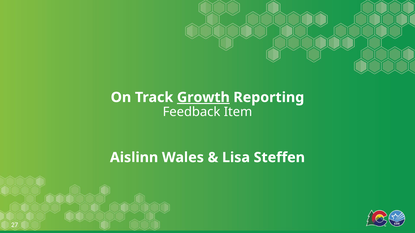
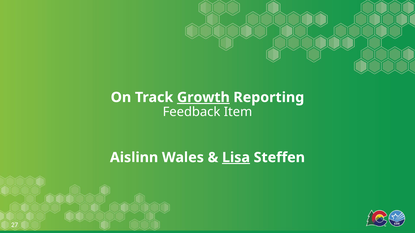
Lisa underline: none -> present (236, 158)
